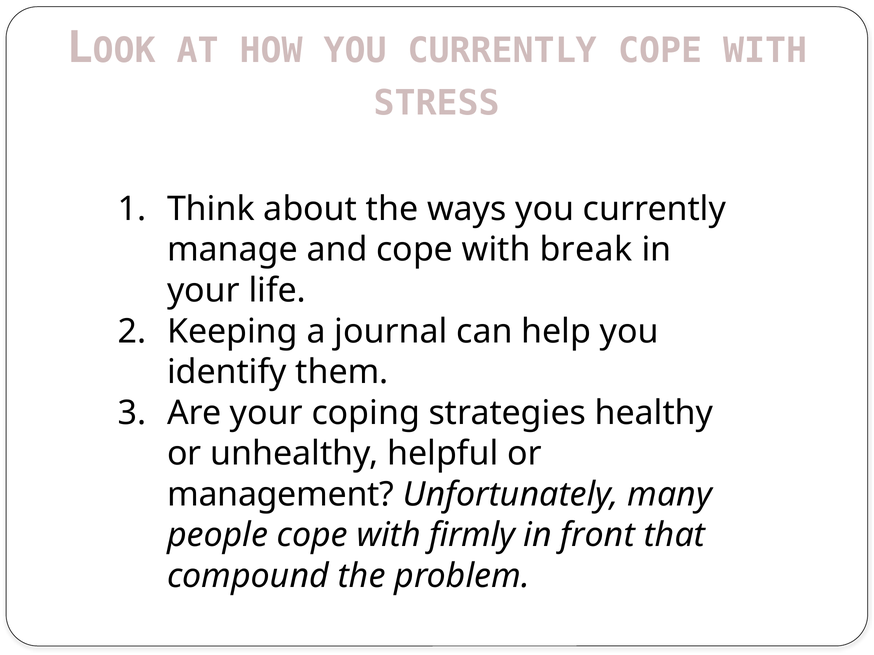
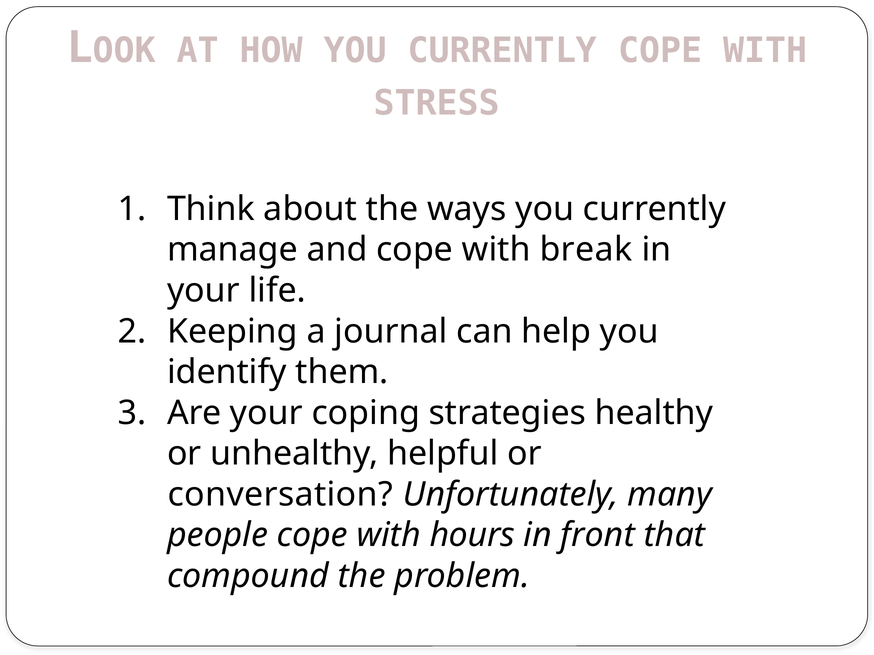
management: management -> conversation (280, 495)
firmly: firmly -> hours (472, 536)
